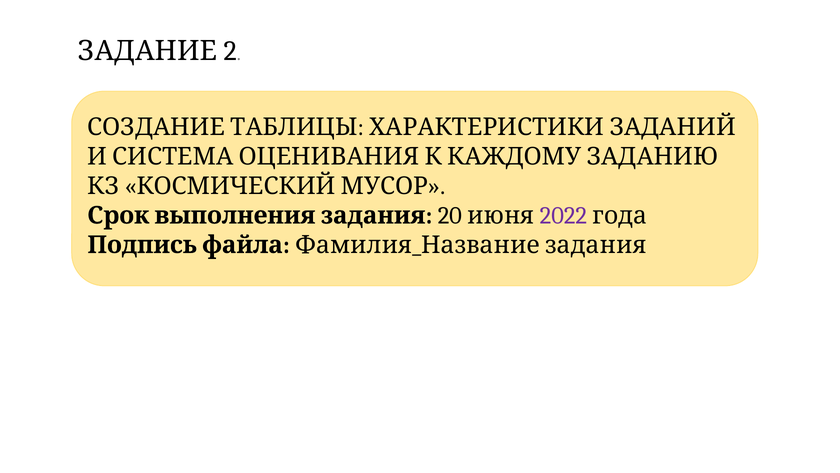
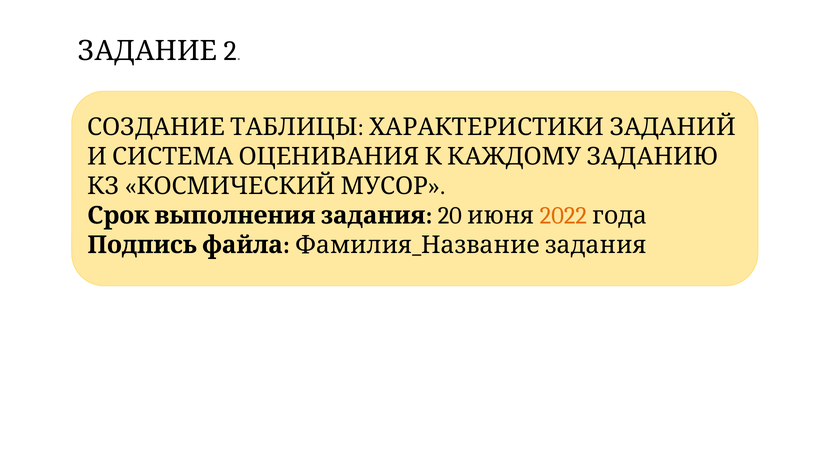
2022 colour: purple -> orange (563, 215)
